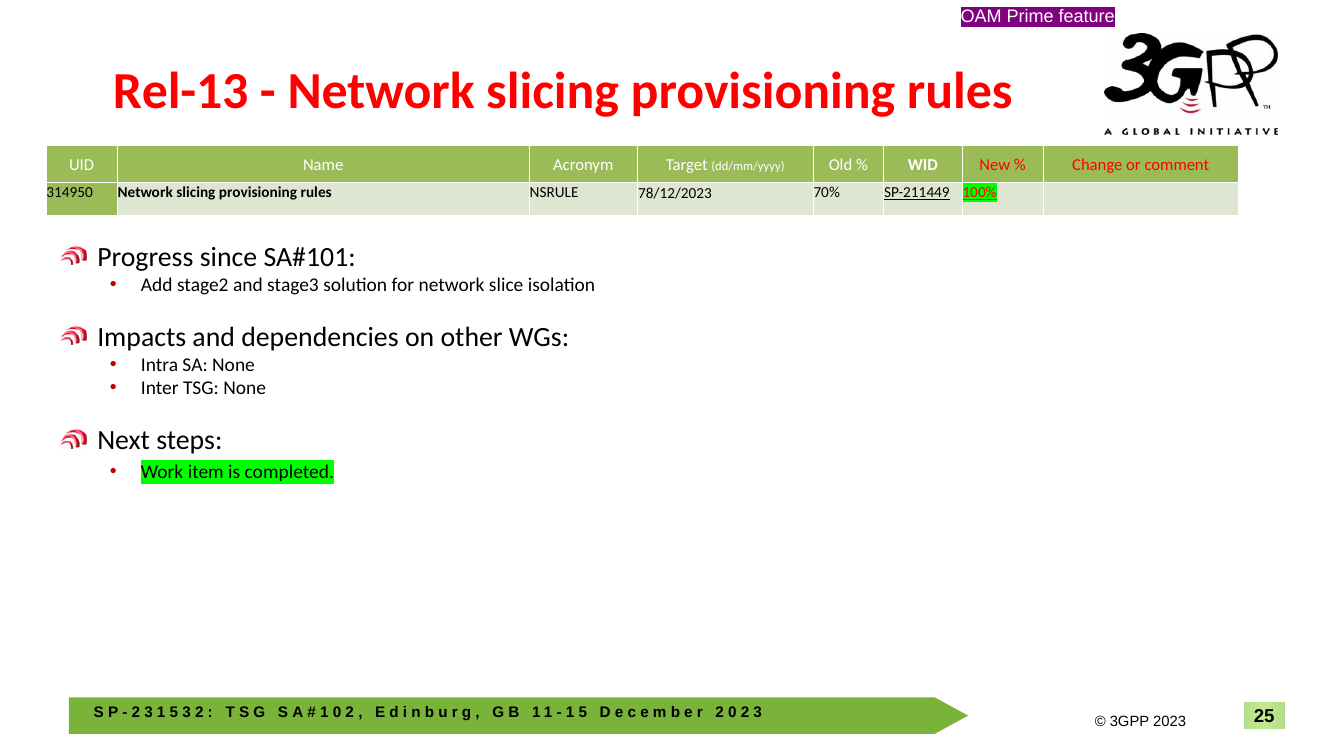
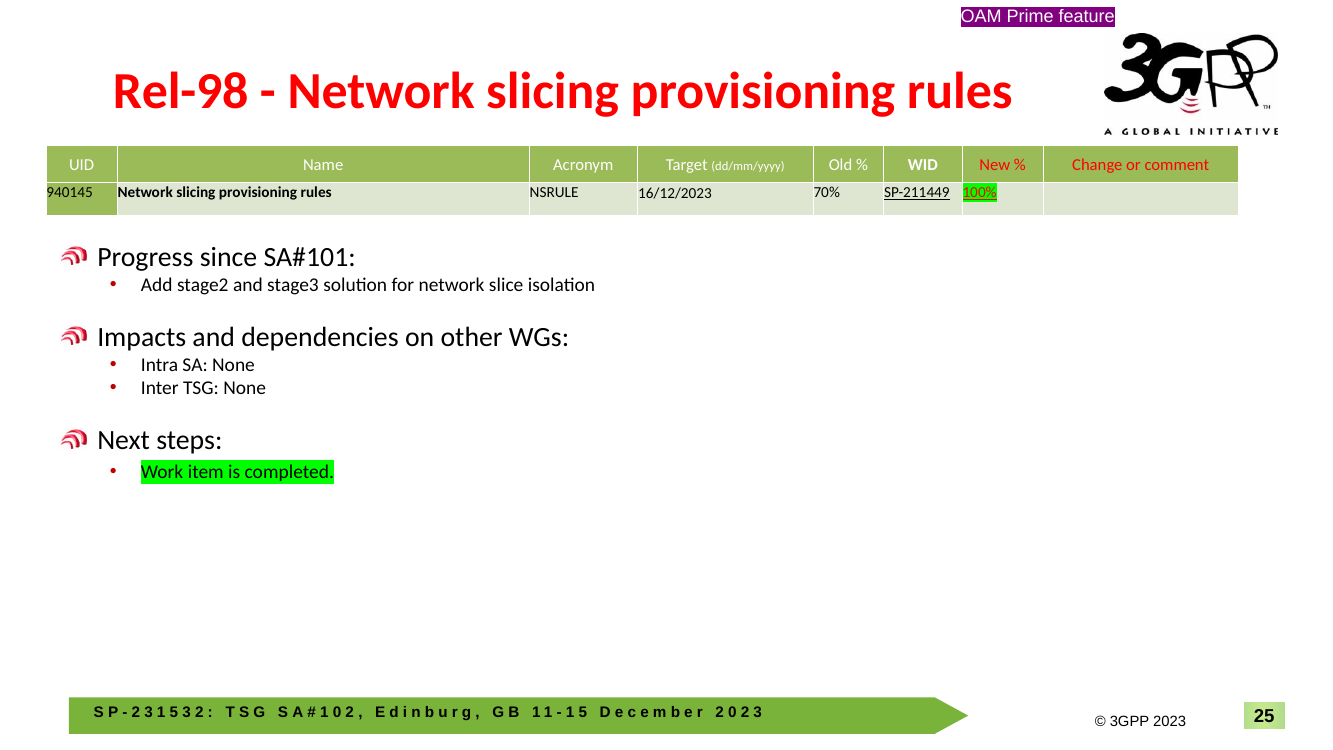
Rel-13: Rel-13 -> Rel-98 (181, 91)
314950: 314950 -> 940145 (70, 193)
78/12/2023: 78/12/2023 -> 16/12/2023 (675, 193)
